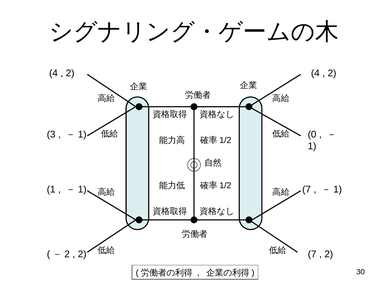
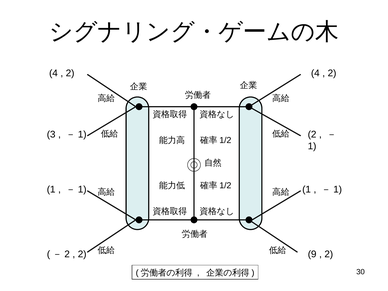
－1 0: 0 -> 2 (312, 134)
－1 7: 7 -> 1 (307, 189)
2 7: 7 -> 9 (312, 254)
